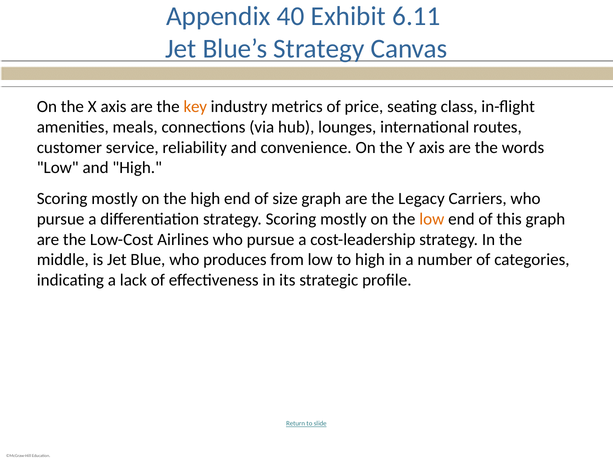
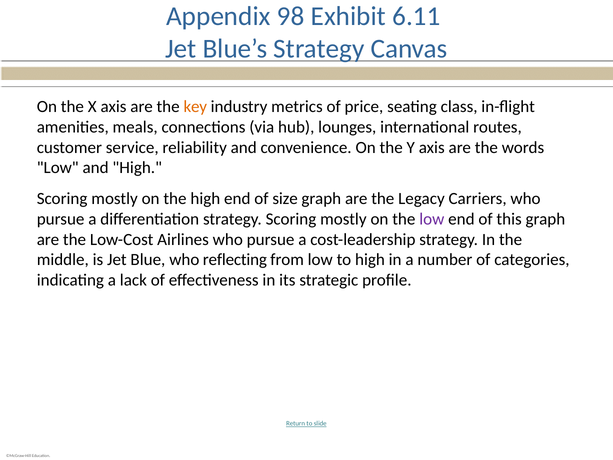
40: 40 -> 98 (291, 16)
low colour: orange -> purple (432, 219)
produces: produces -> reflecting (235, 260)
